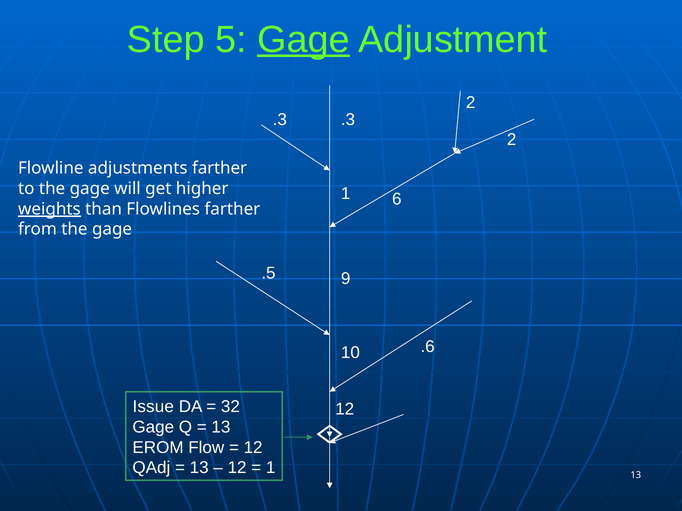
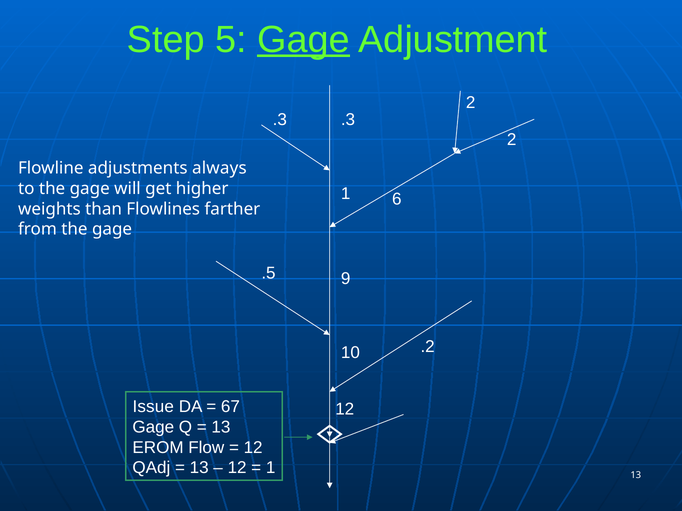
adjustments farther: farther -> always (219, 168)
weights underline: present -> none (49, 209)
.6: .6 -> .2 (428, 347)
32: 32 -> 67 (230, 407)
